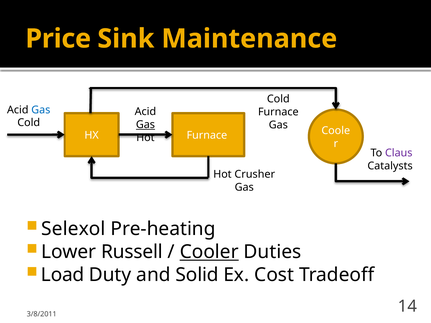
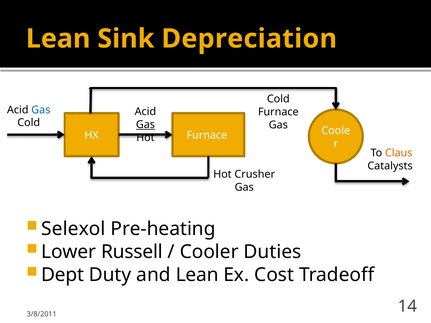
Price: Price -> Lean (58, 39)
Maintenance: Maintenance -> Depreciation (249, 39)
Claus colour: purple -> orange (399, 153)
Cooler underline: present -> none (209, 252)
Load: Load -> Dept (63, 275)
and Solid: Solid -> Lean (197, 275)
